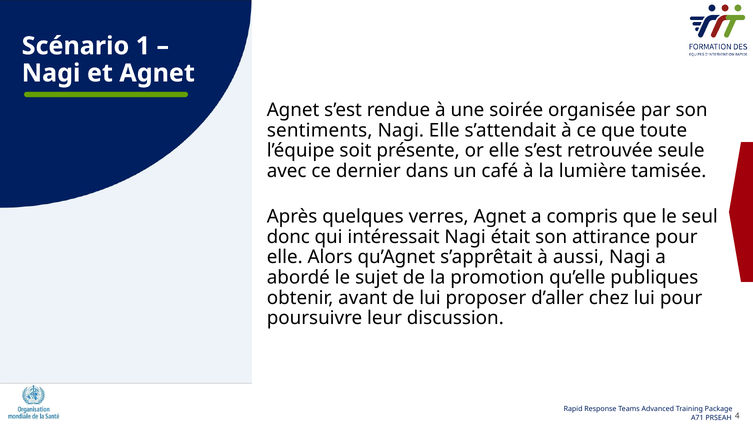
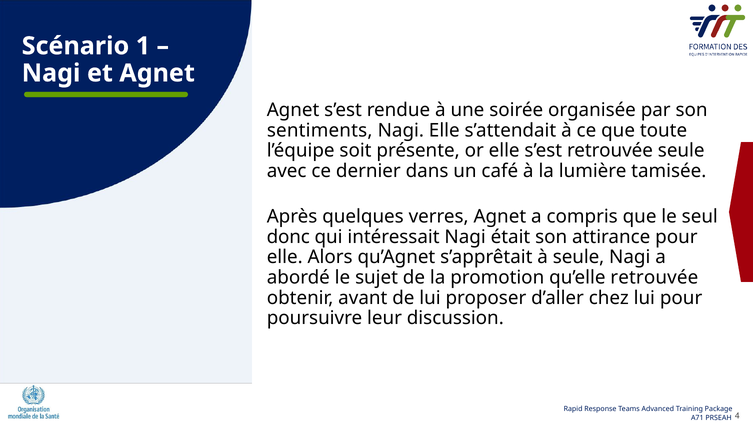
à aussi: aussi -> seule (579, 257)
qu’elle publiques: publiques -> retrouvée (654, 277)
